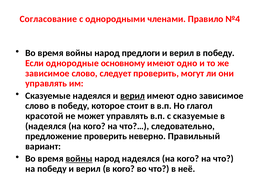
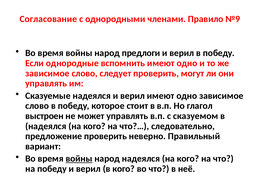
№4: №4 -> №9 (233, 19)
основному: основному -> вспомнить (123, 63)
верил underline: present -> none (133, 96)
красотой: красотой -> выстроен (44, 116)
с сказуемые: сказуемые -> сказуемом (196, 116)
